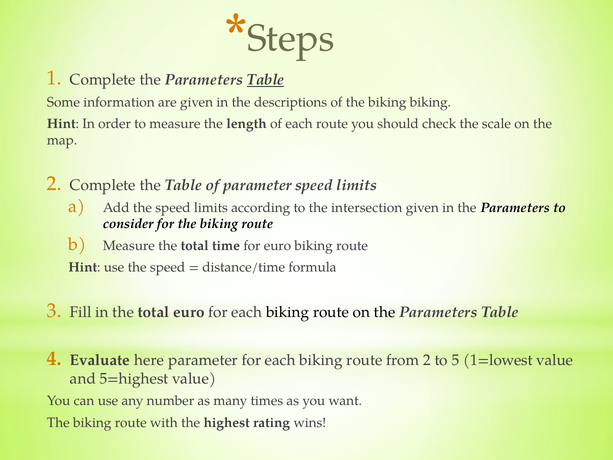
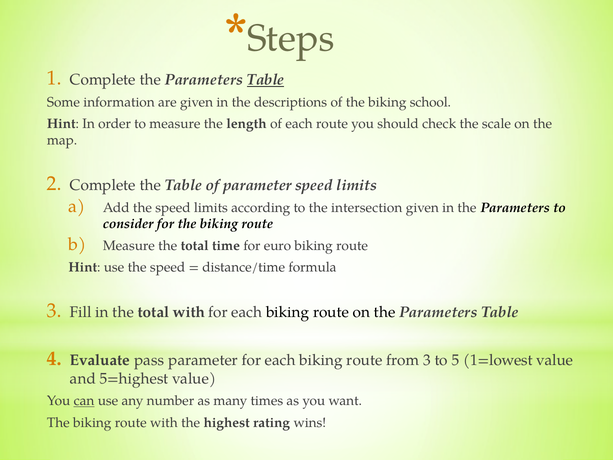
biking biking: biking -> school (430, 102)
total euro: euro -> with (189, 312)
here: here -> pass (149, 360)
from 2: 2 -> 3 (427, 360)
can underline: none -> present (84, 401)
